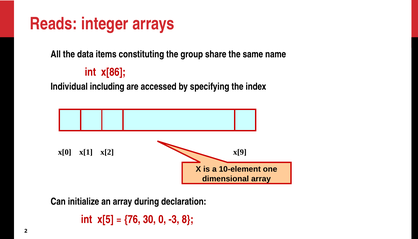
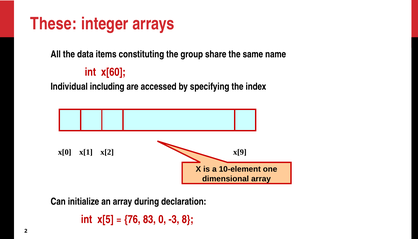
Reads: Reads -> These (54, 24)
x[86: x[86 -> x[60 (113, 72)
30: 30 -> 83 (149, 219)
